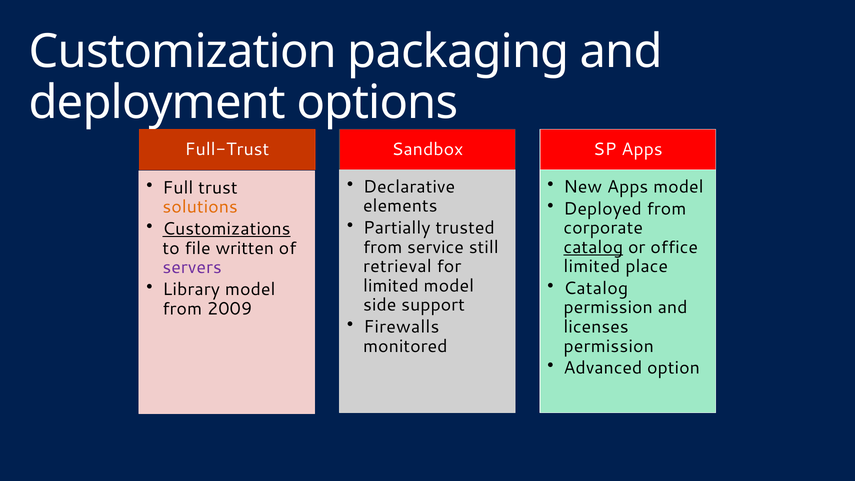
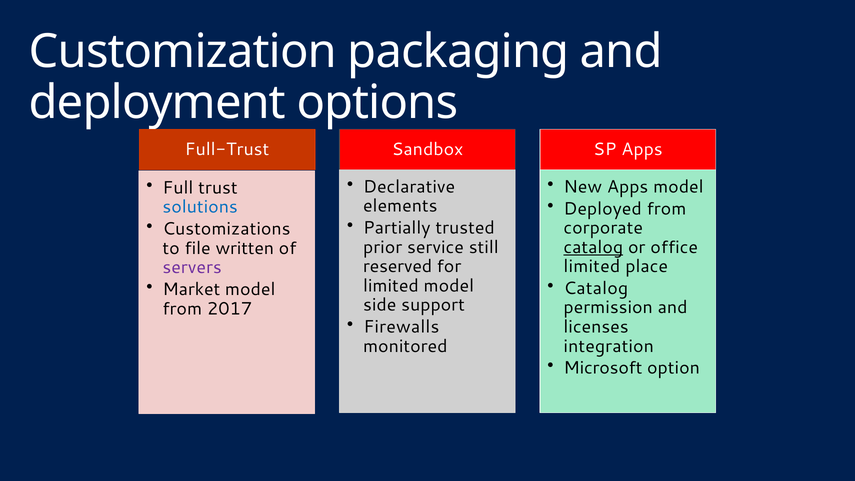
solutions colour: orange -> blue (200, 207)
Customizations underline: present -> none (226, 229)
from: from -> prior (383, 247)
retrieval: retrieval -> reserved (398, 266)
Library: Library -> Market (191, 289)
2009: 2009 -> 2017 (230, 309)
permission: permission -> integration (609, 346)
Advanced: Advanced -> Microsoft (603, 368)
